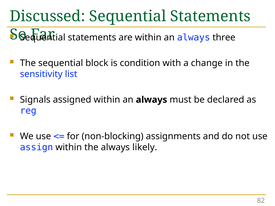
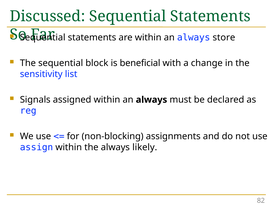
three: three -> store (224, 38)
condition: condition -> beneficial (140, 63)
